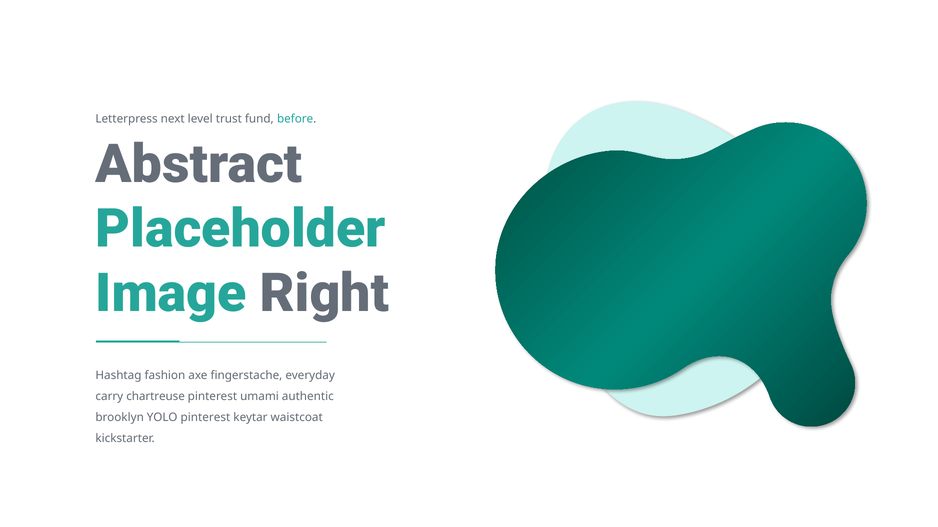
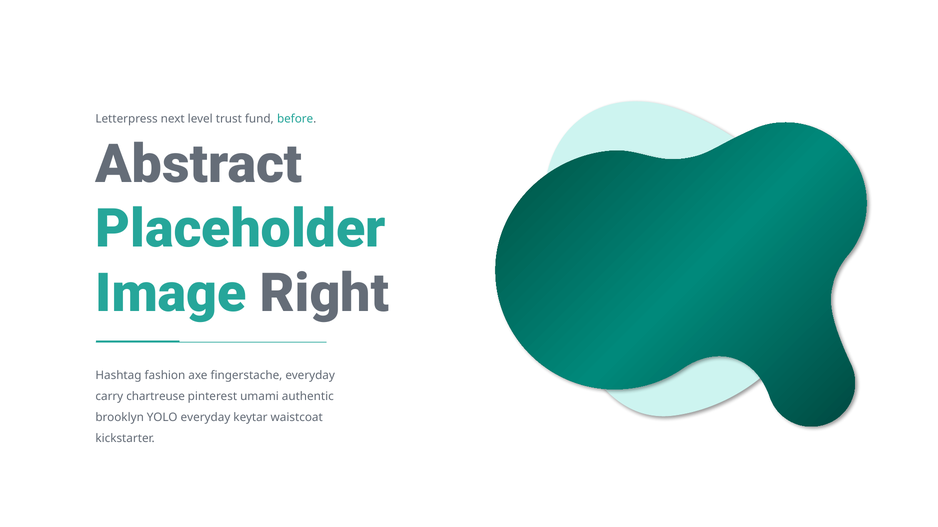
YOLO pinterest: pinterest -> everyday (205, 418)
